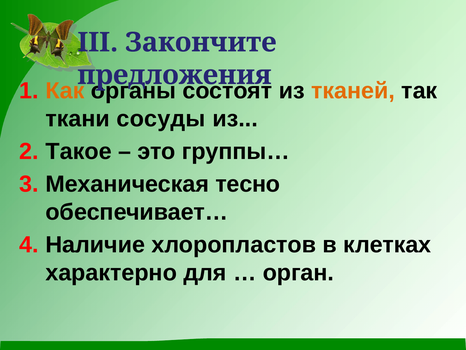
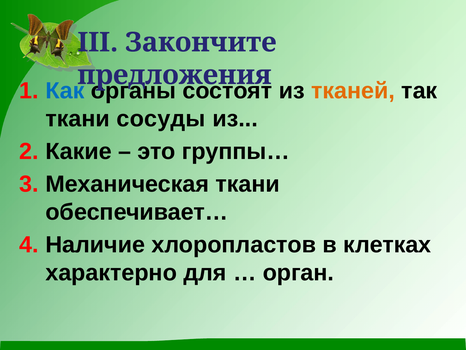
Как colour: orange -> blue (65, 91)
Такое: Такое -> Какие (79, 151)
Механическая тесно: тесно -> ткани (248, 184)
